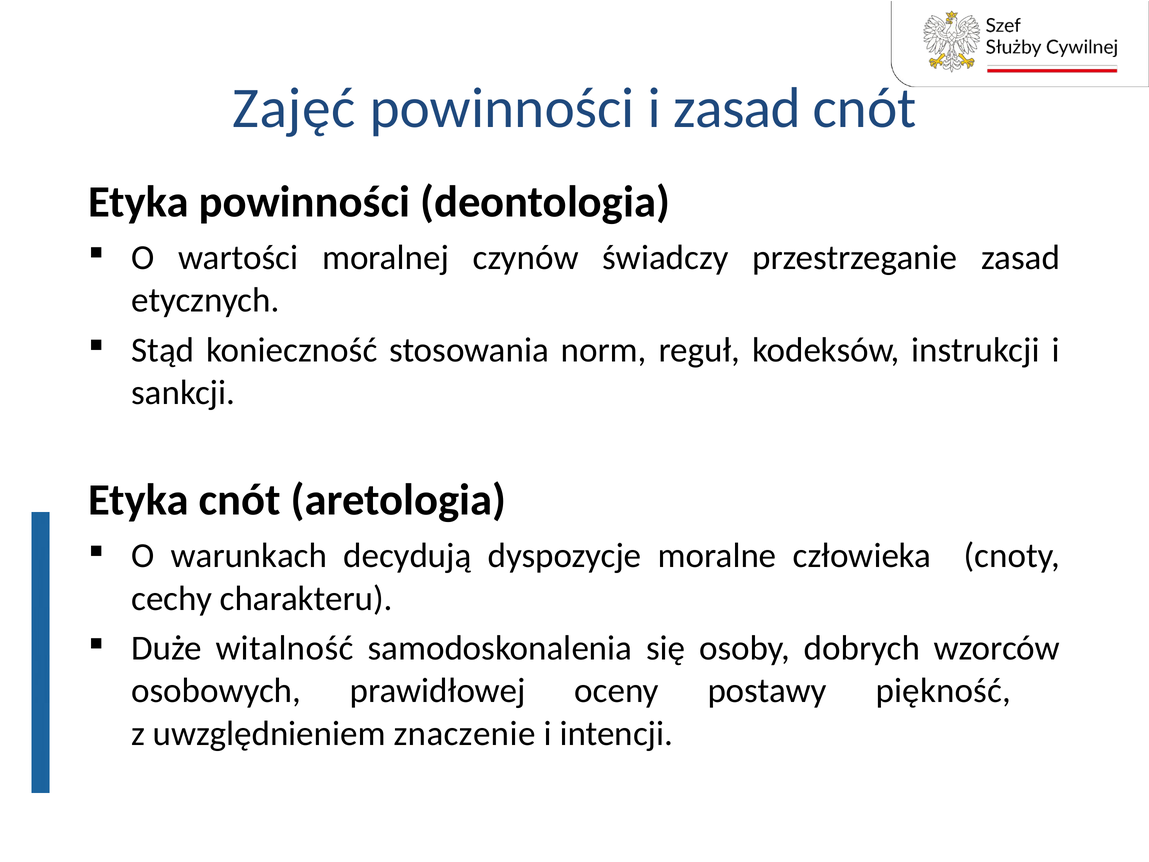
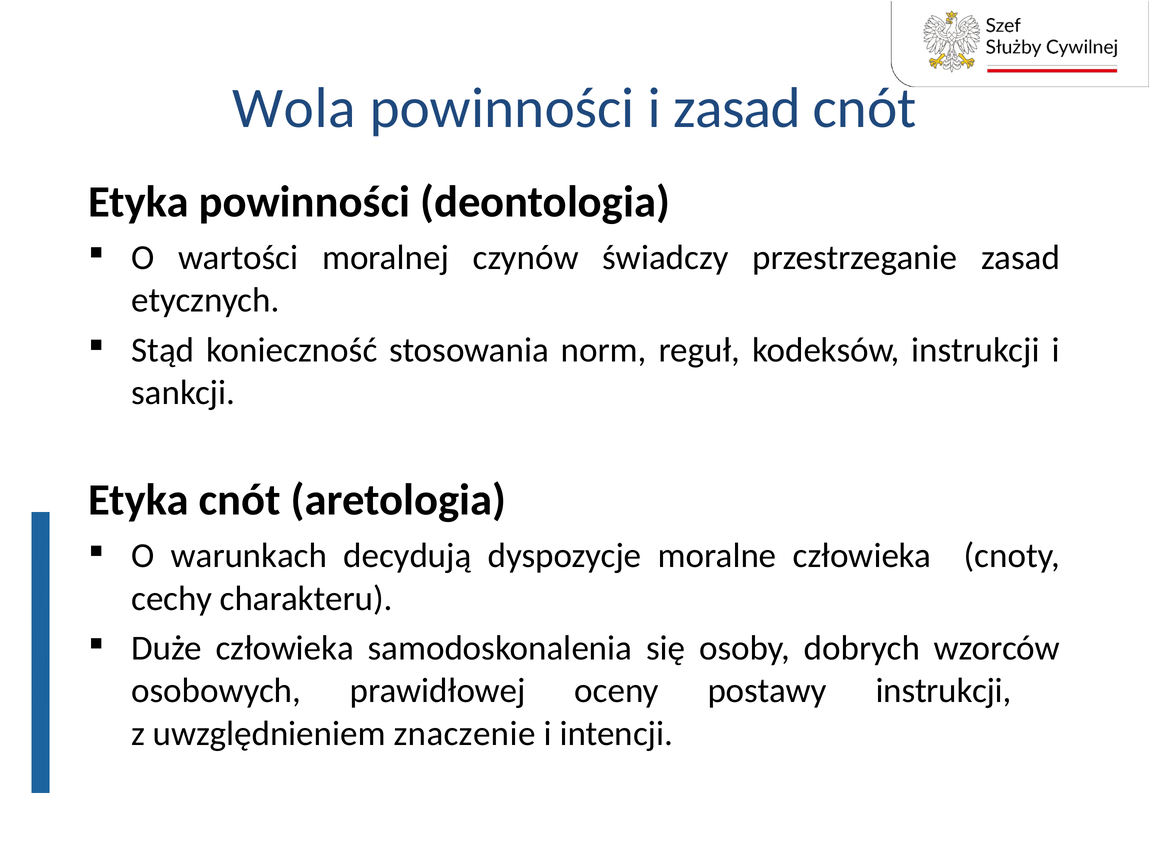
Zajęć: Zajęć -> Wola (294, 108)
Duże witalność: witalność -> człowieka (285, 648)
postawy piękność: piękność -> instrukcji (944, 691)
